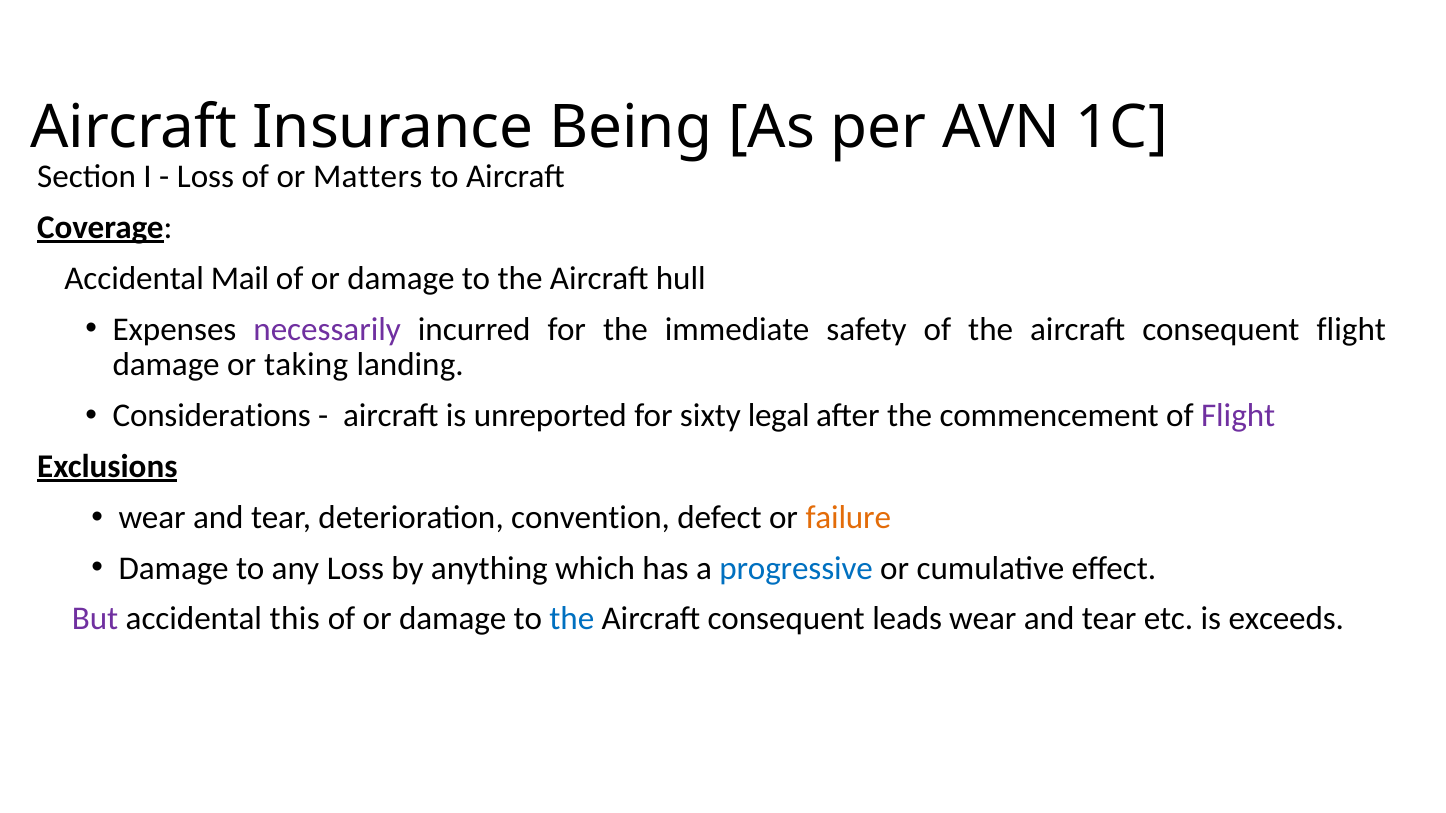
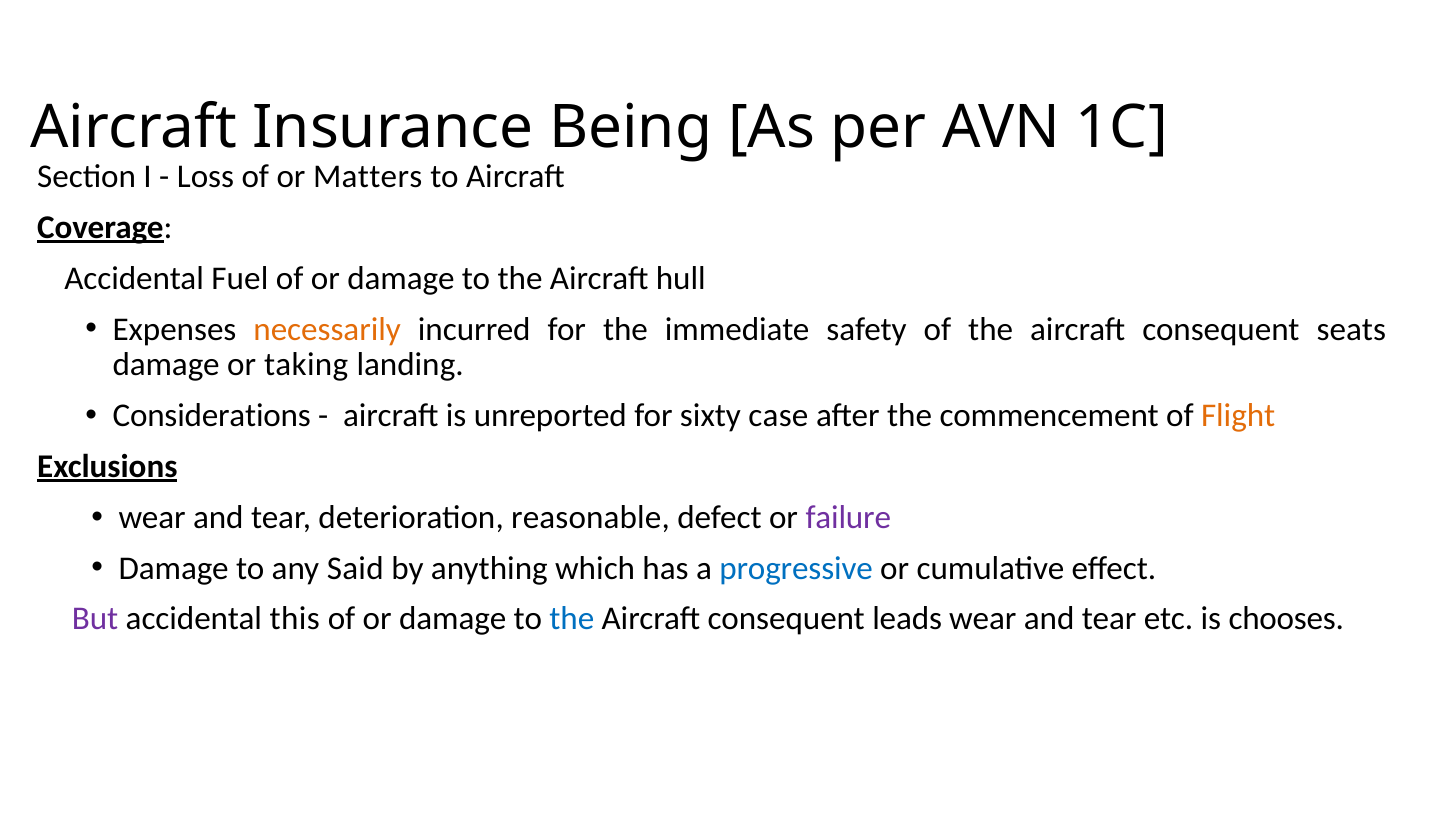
Mail: Mail -> Fuel (240, 278)
necessarily colour: purple -> orange (327, 329)
consequent flight: flight -> seats (1351, 329)
legal: legal -> case (778, 416)
Flight colour: purple -> orange (1238, 416)
convention: convention -> reasonable (590, 518)
failure colour: orange -> purple (848, 518)
any Loss: Loss -> Said (355, 568)
exceeds: exceeds -> chooses (1286, 619)
